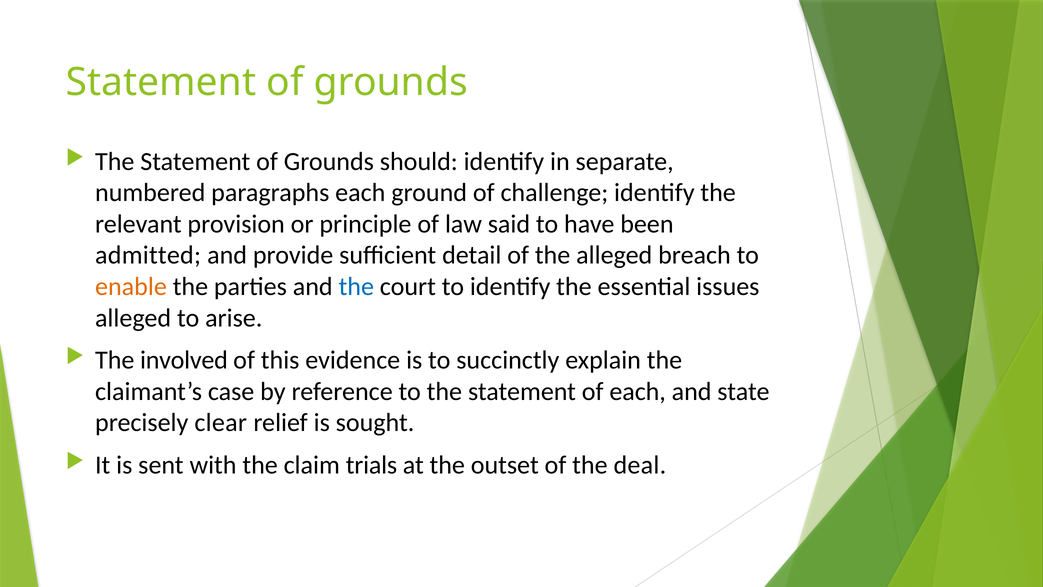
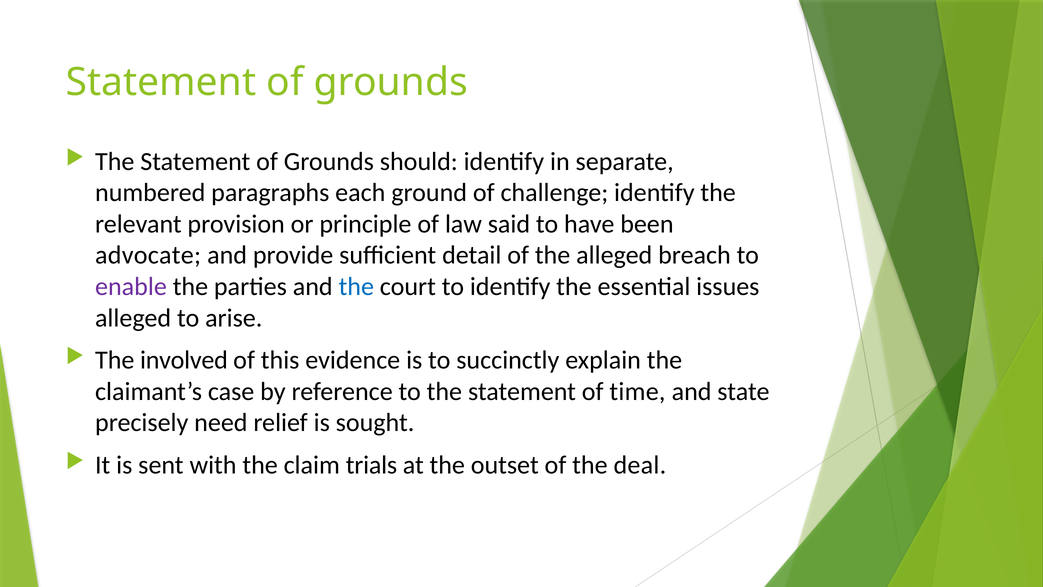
admitted: admitted -> advocate (148, 255)
enable colour: orange -> purple (131, 287)
of each: each -> time (637, 391)
clear: clear -> need (221, 423)
